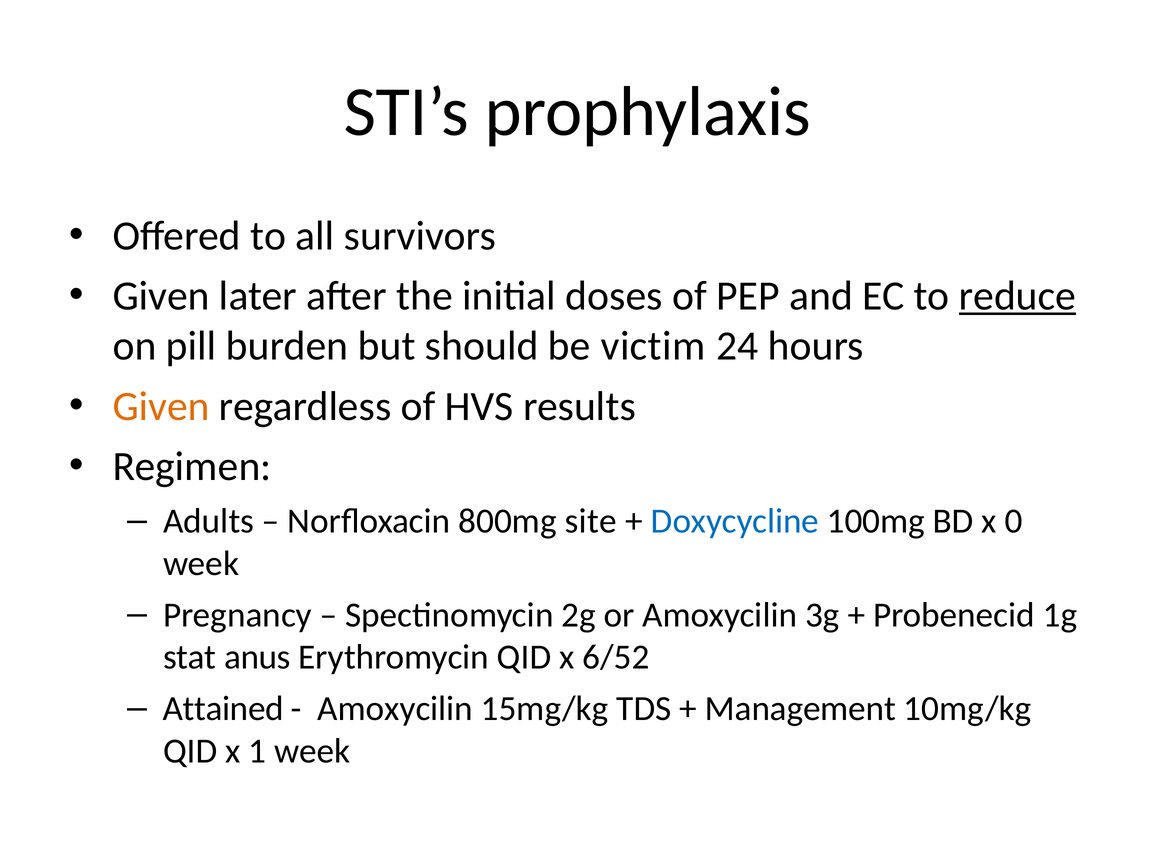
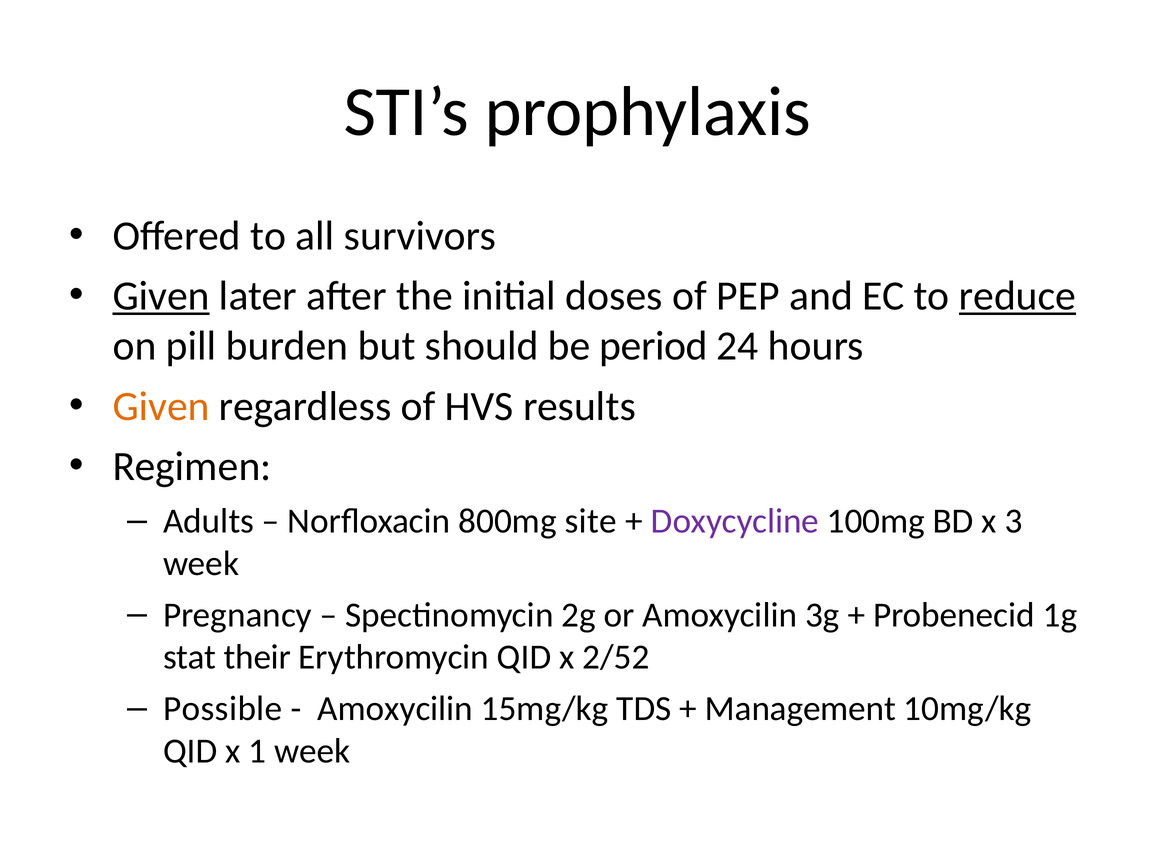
Given underline: none -> present (161, 296)
victim: victim -> period (654, 346)
Doxycycline colour: blue -> purple (735, 521)
0: 0 -> 3 (1014, 521)
anus: anus -> their (257, 657)
6/52: 6/52 -> 2/52 (616, 657)
Attained: Attained -> Possible (223, 709)
